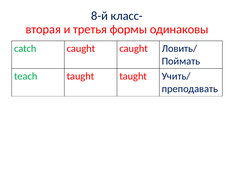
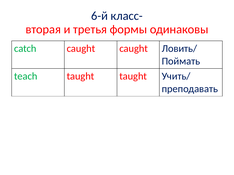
8-й: 8-й -> 6-й (100, 16)
